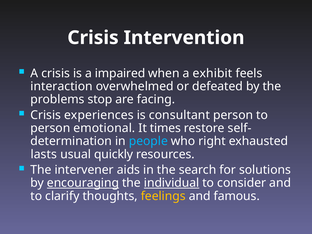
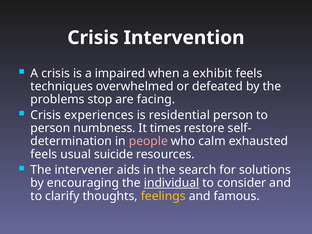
interaction: interaction -> techniques (62, 86)
consultant: consultant -> residential (179, 115)
emotional: emotional -> numbness (104, 128)
people colour: light blue -> pink (148, 141)
right: right -> calm (212, 141)
lasts: lasts -> feels (44, 154)
quickly: quickly -> suicide (114, 154)
encouraging underline: present -> none (83, 183)
